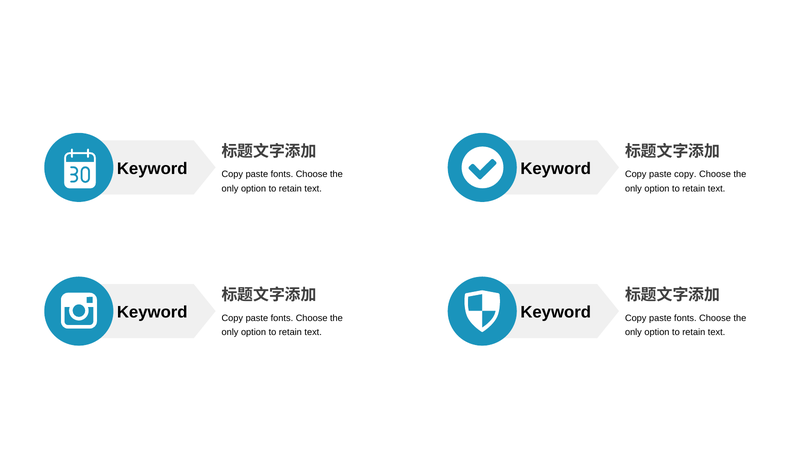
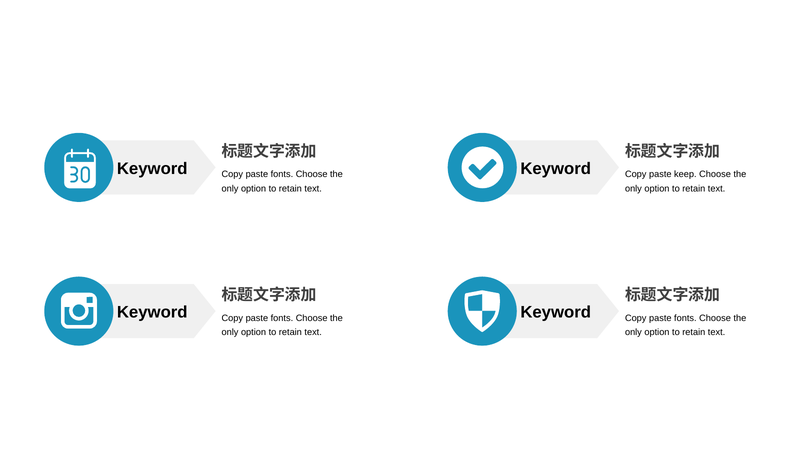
paste copy: copy -> keep (685, 174)
